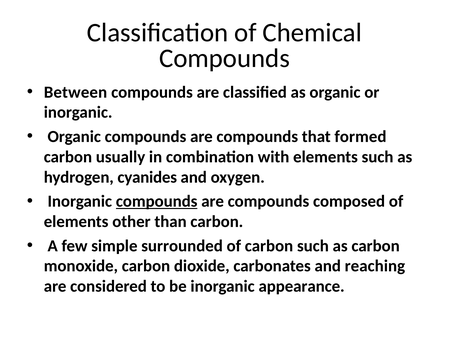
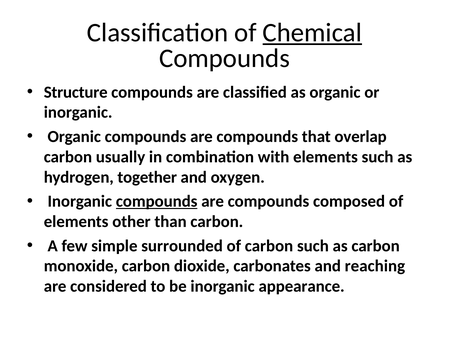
Chemical underline: none -> present (312, 33)
Between: Between -> Structure (76, 92)
formed: formed -> overlap (361, 137)
cyanides: cyanides -> together (147, 177)
